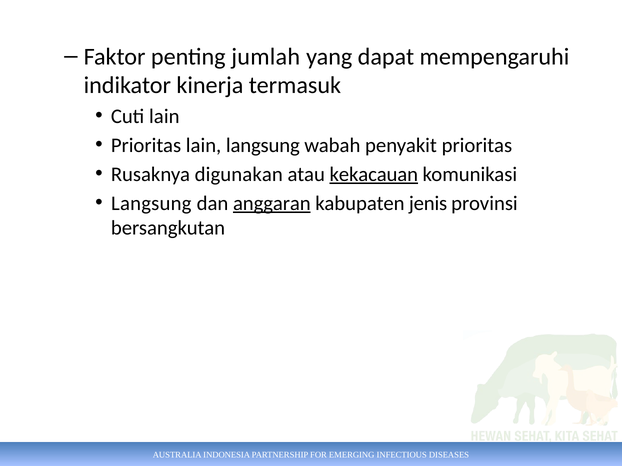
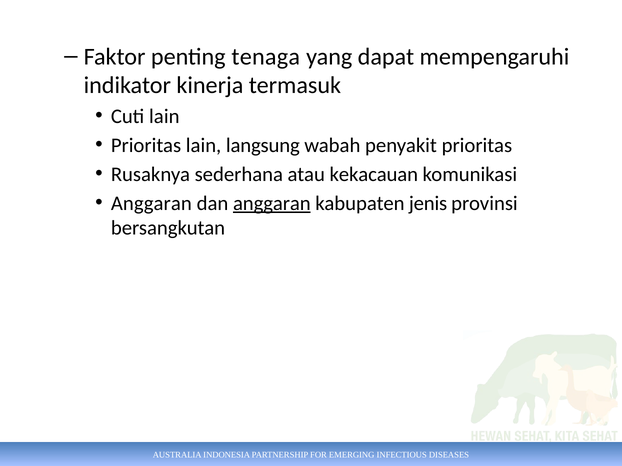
jumlah: jumlah -> tenaga (266, 57)
digunakan: digunakan -> sederhana (239, 174)
kekacauan underline: present -> none (374, 174)
Langsung: Langsung -> Anggaran (151, 203)
